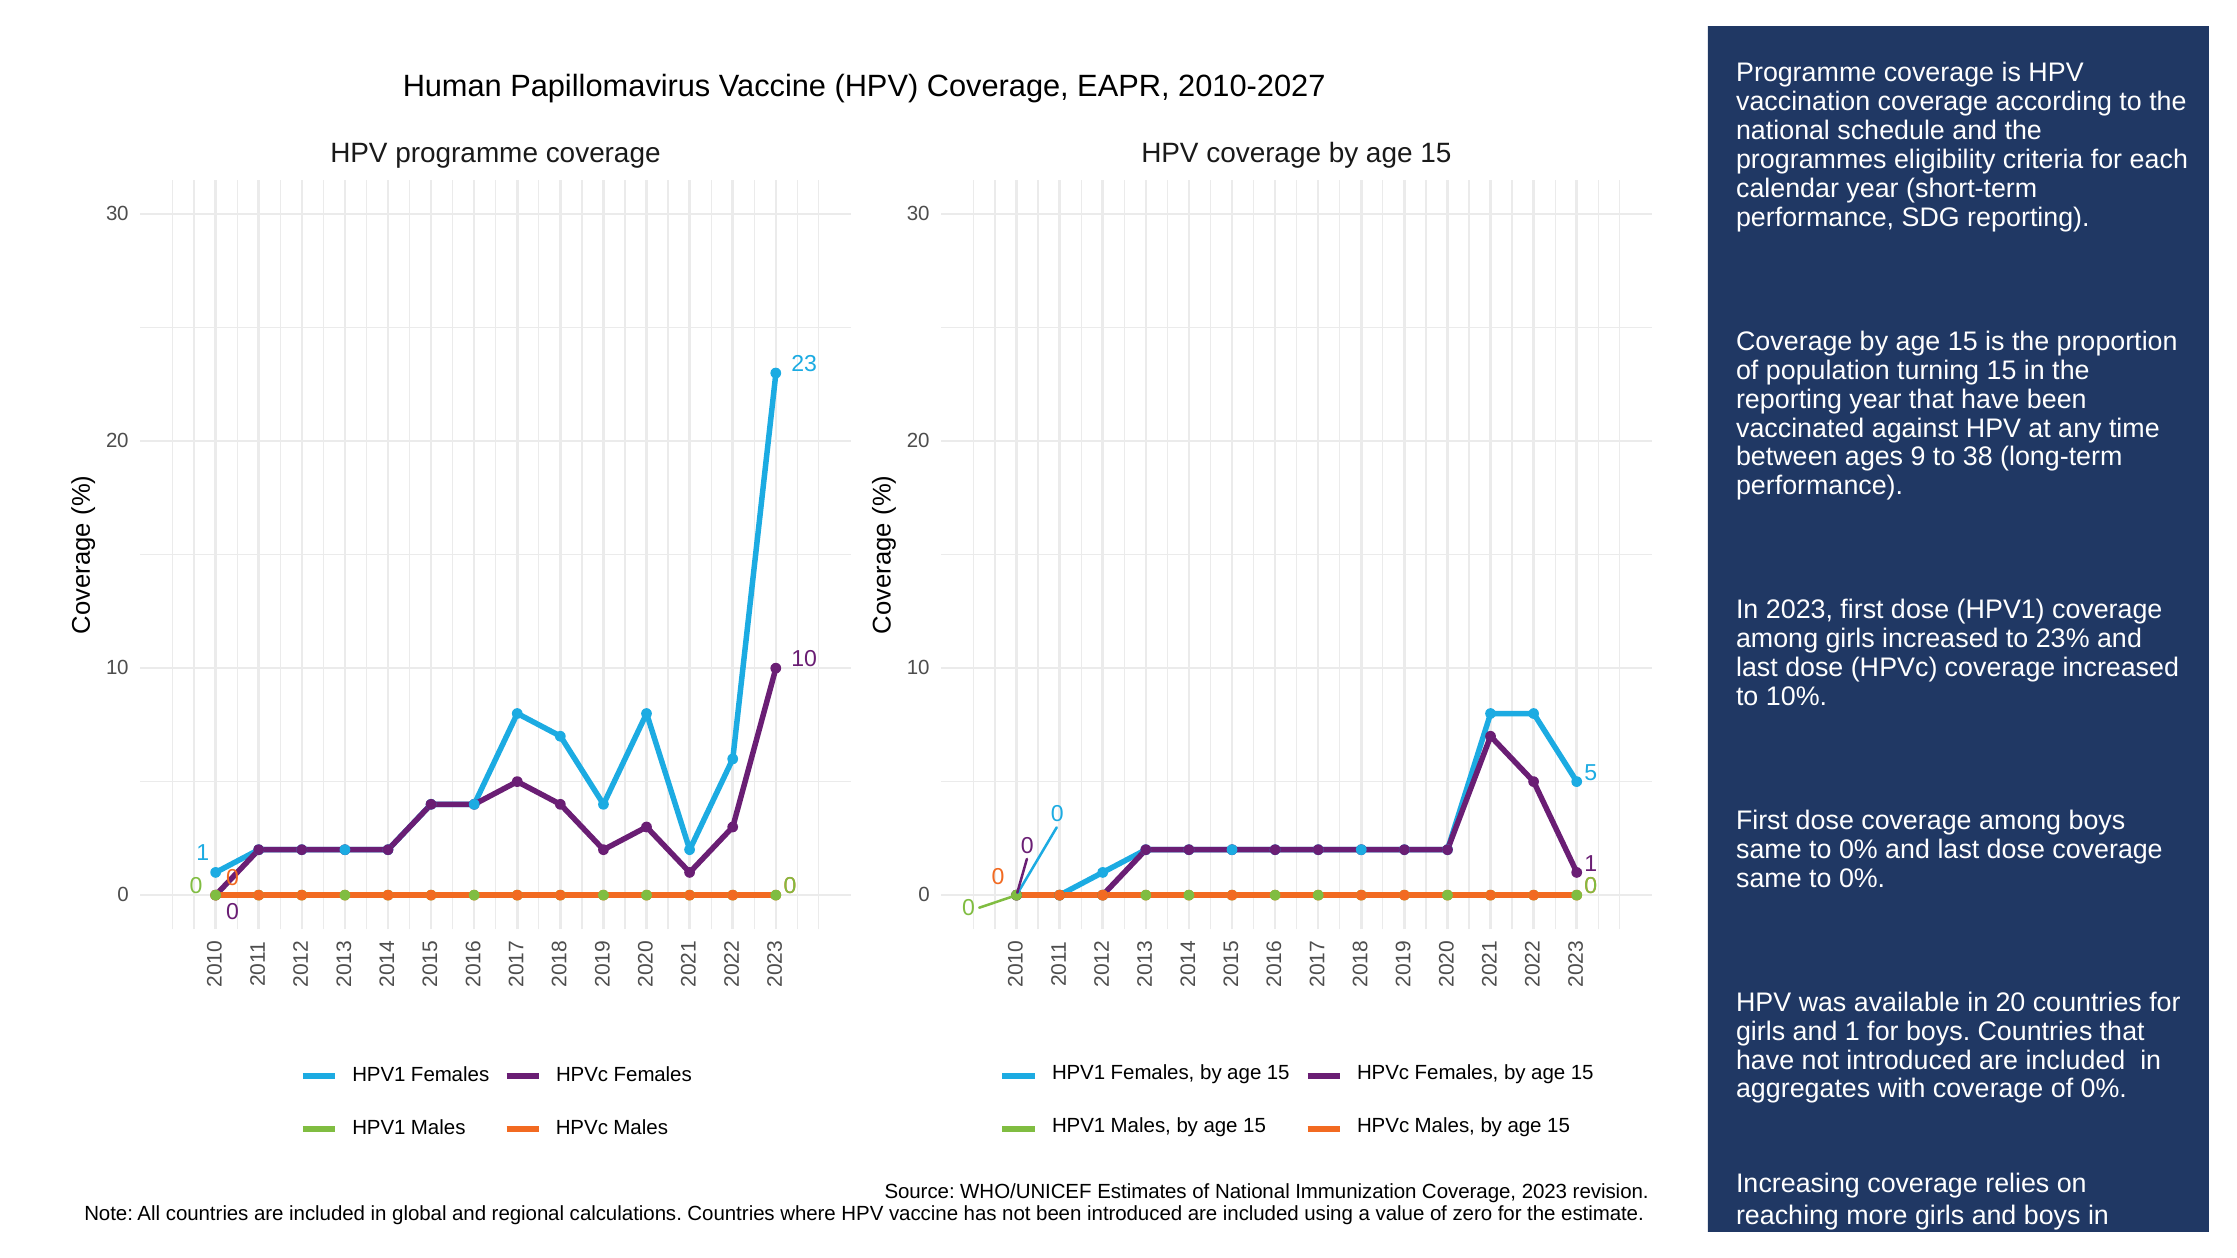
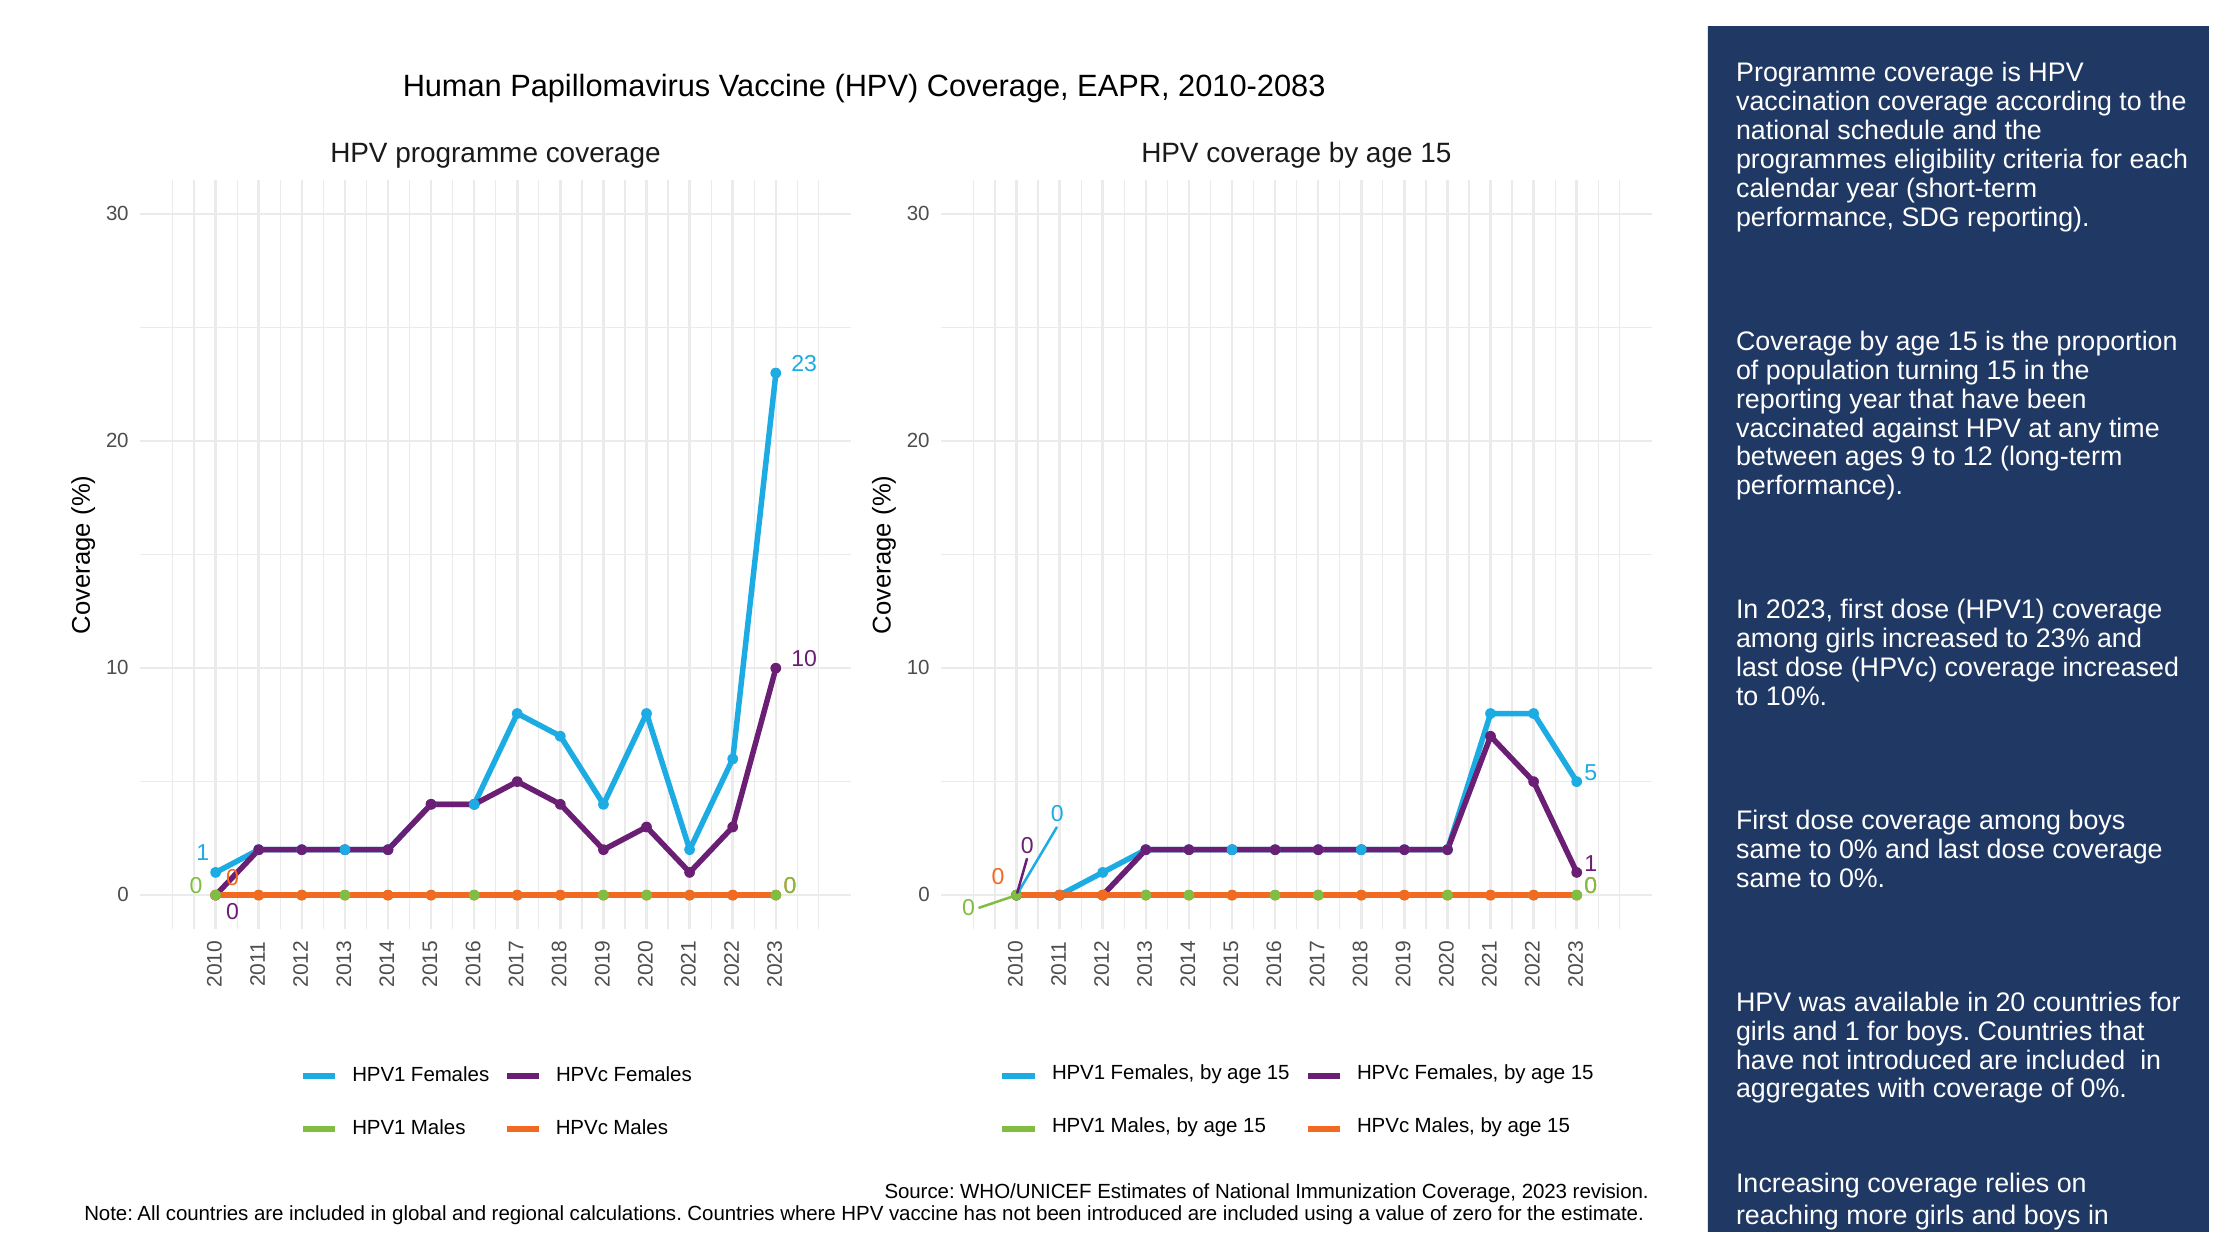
2010-2027: 2010-2027 -> 2010-2083 (1252, 87)
38: 38 -> 12 (1978, 457)
